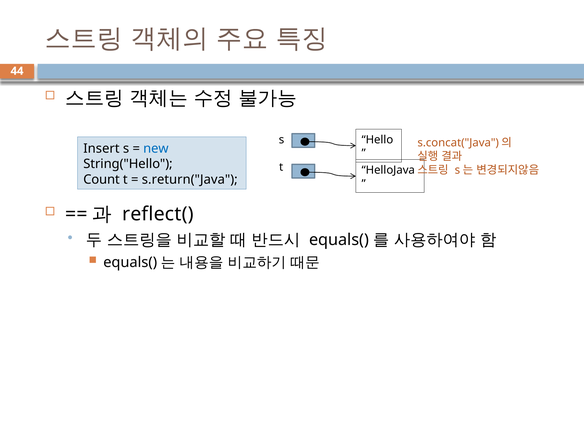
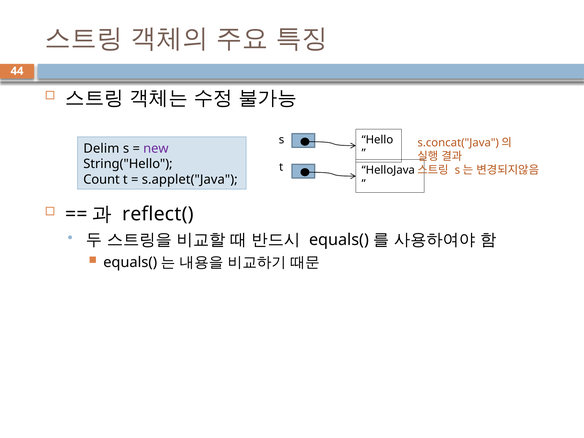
Insert: Insert -> Delim (101, 148)
new colour: blue -> purple (156, 148)
s.return("Java: s.return("Java -> s.applet("Java (190, 180)
